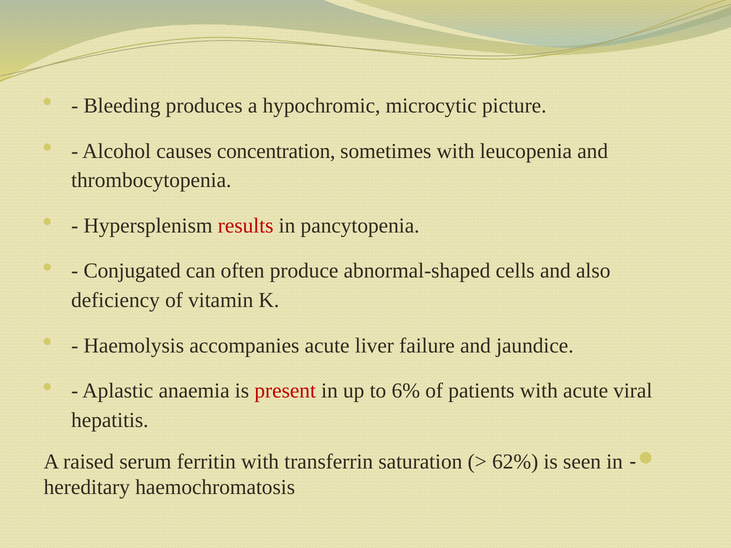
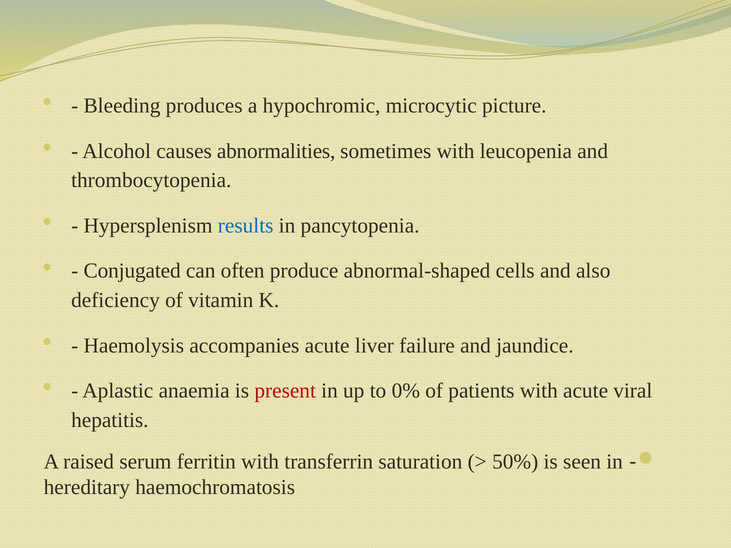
concentration: concentration -> abnormalities (276, 151)
results colour: red -> blue (246, 226)
6%: 6% -> 0% (406, 391)
62%: 62% -> 50% (515, 462)
